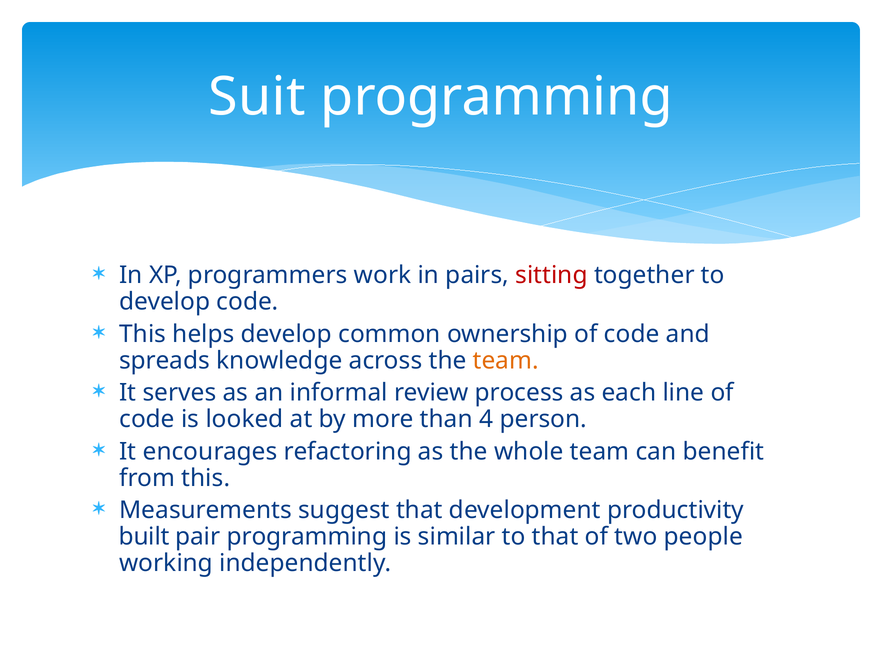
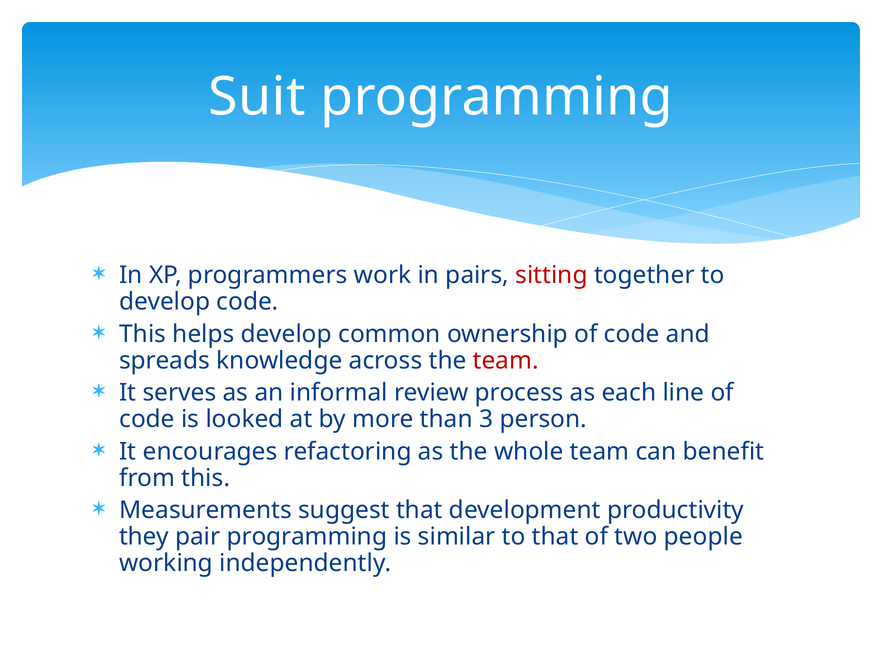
team colour: orange -> red (506, 360)
4: 4 -> 3 (486, 419)
built: built -> they (144, 537)
